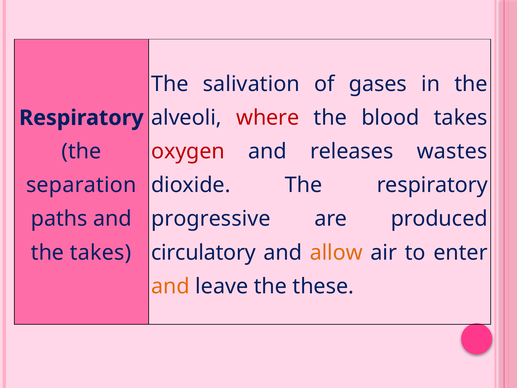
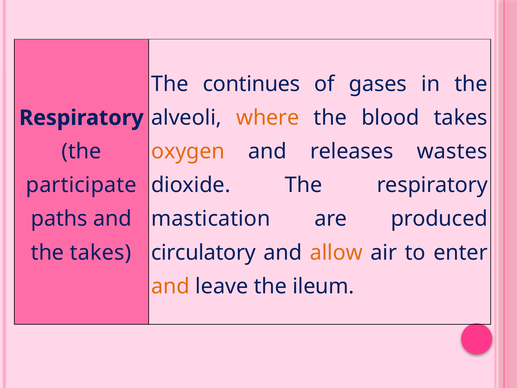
salivation: salivation -> continues (251, 84)
where colour: red -> orange (268, 118)
oxygen colour: red -> orange (188, 151)
separation: separation -> participate (81, 185)
progressive: progressive -> mastication (211, 219)
these: these -> ileum (323, 286)
